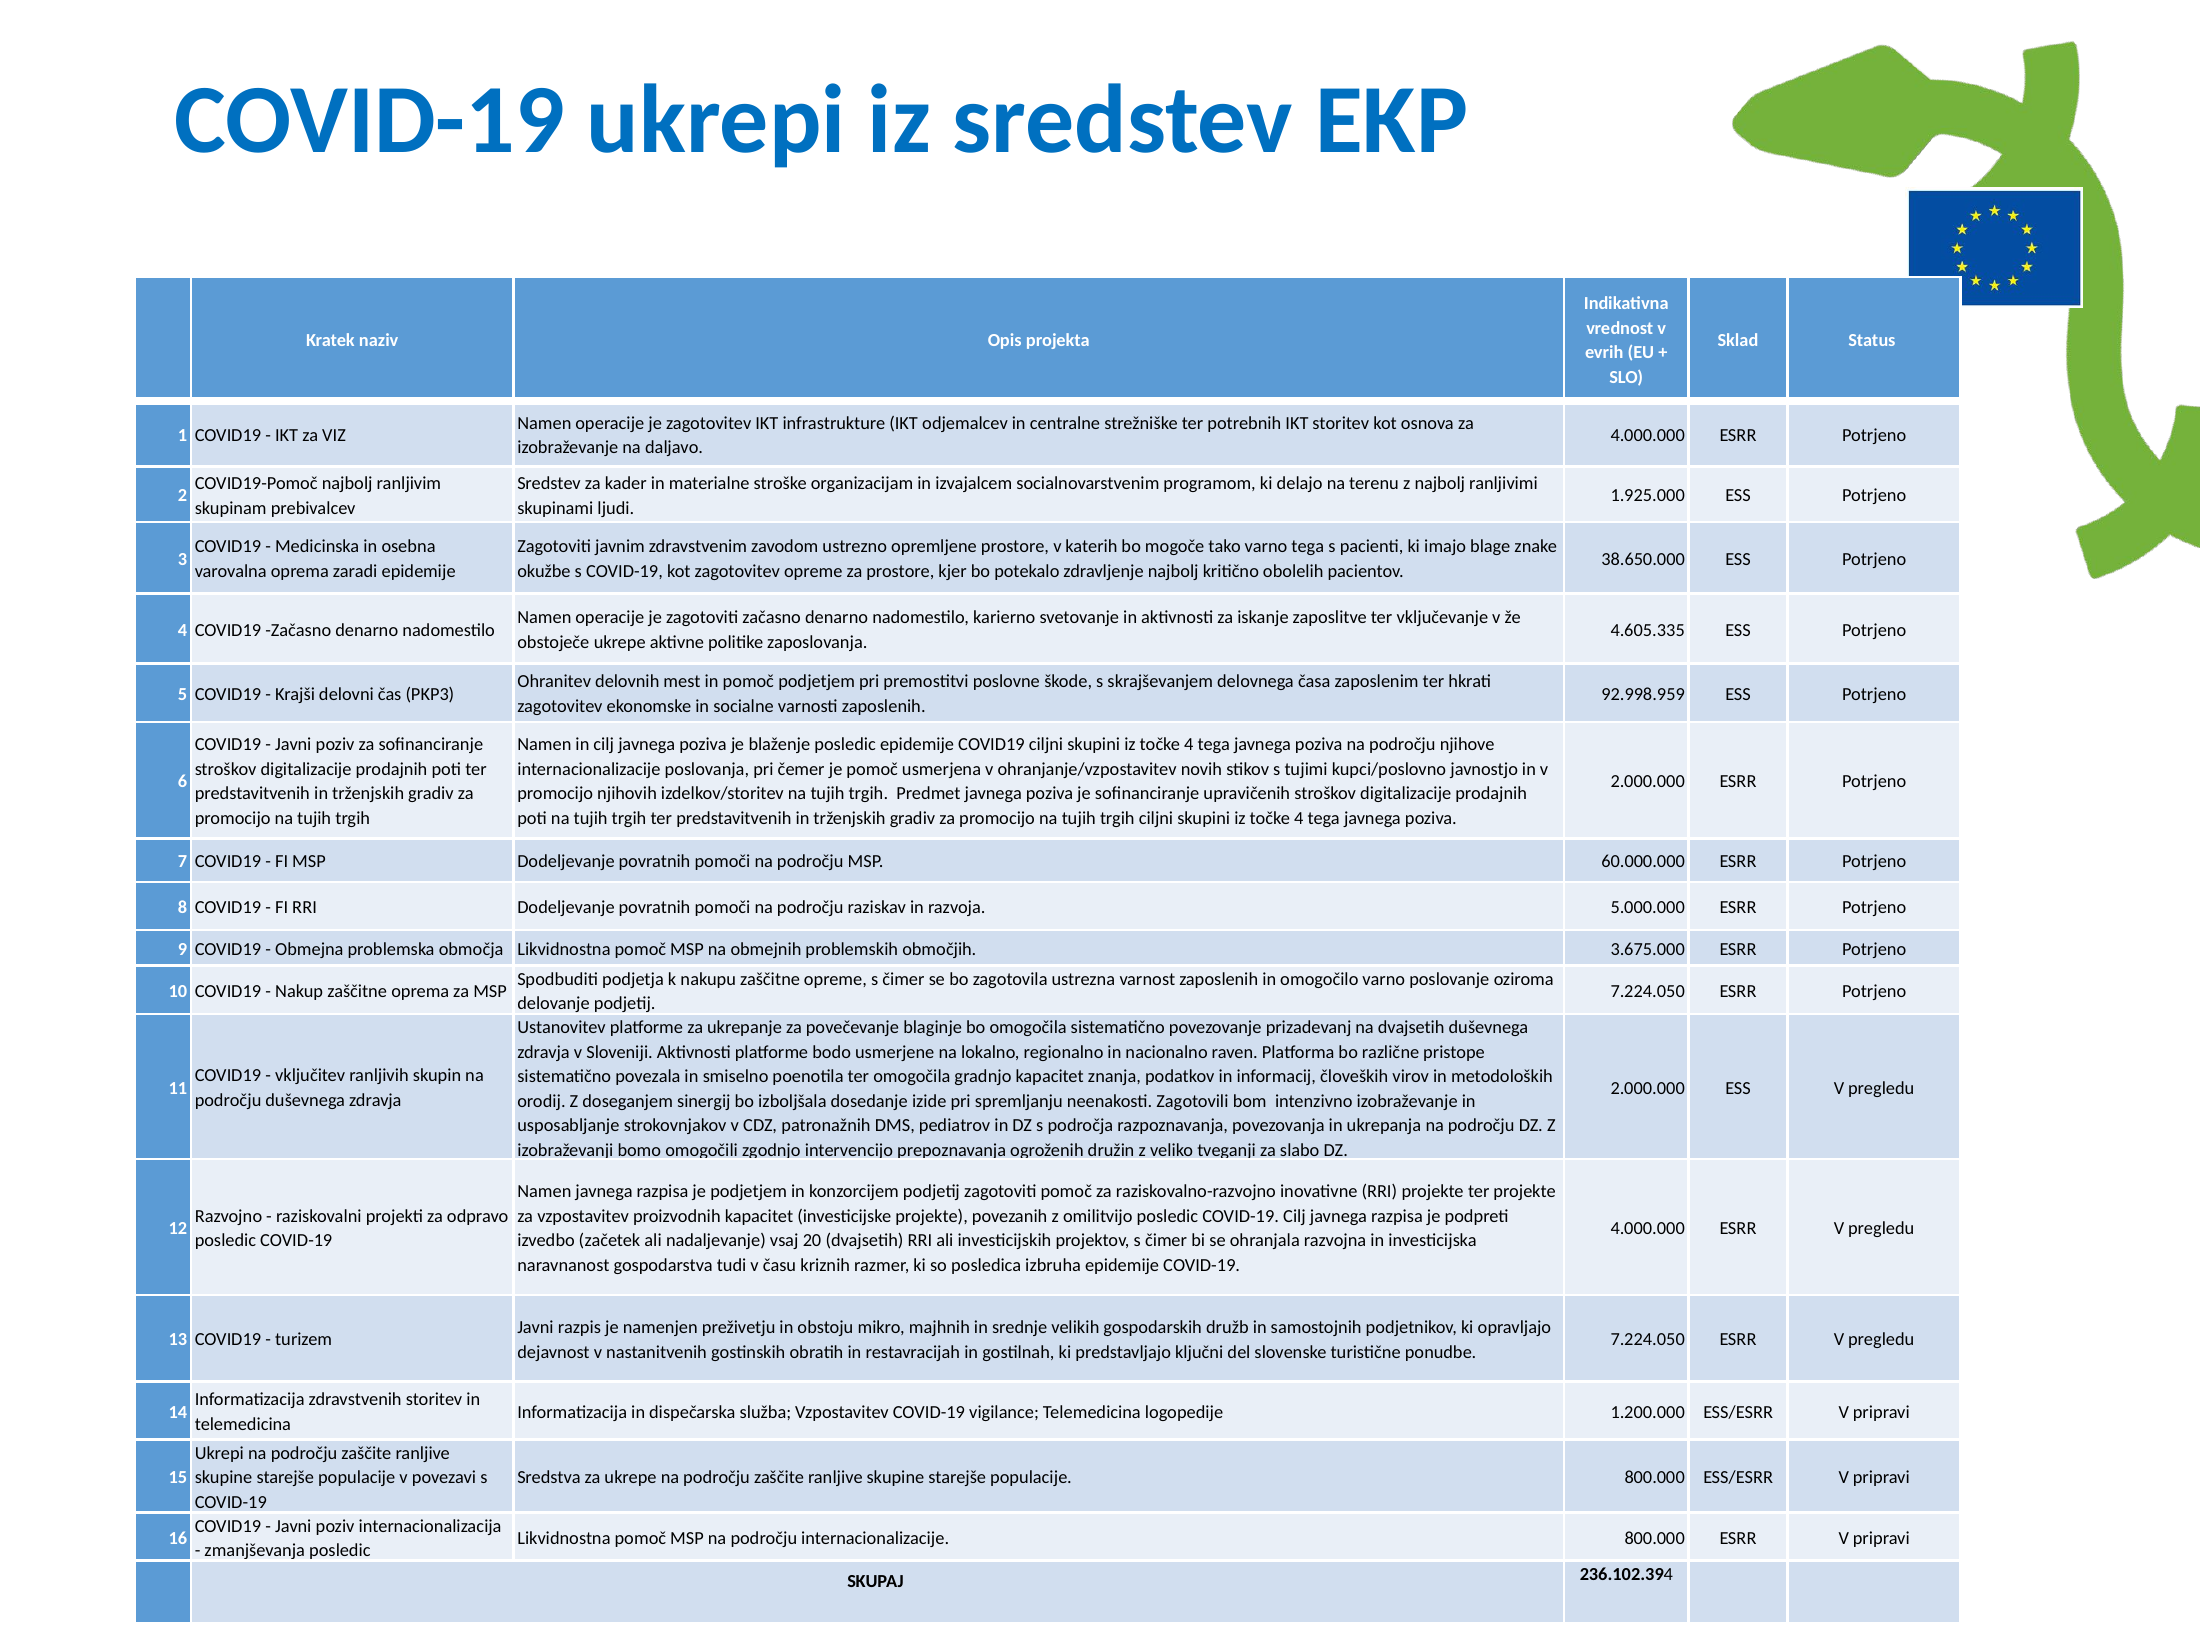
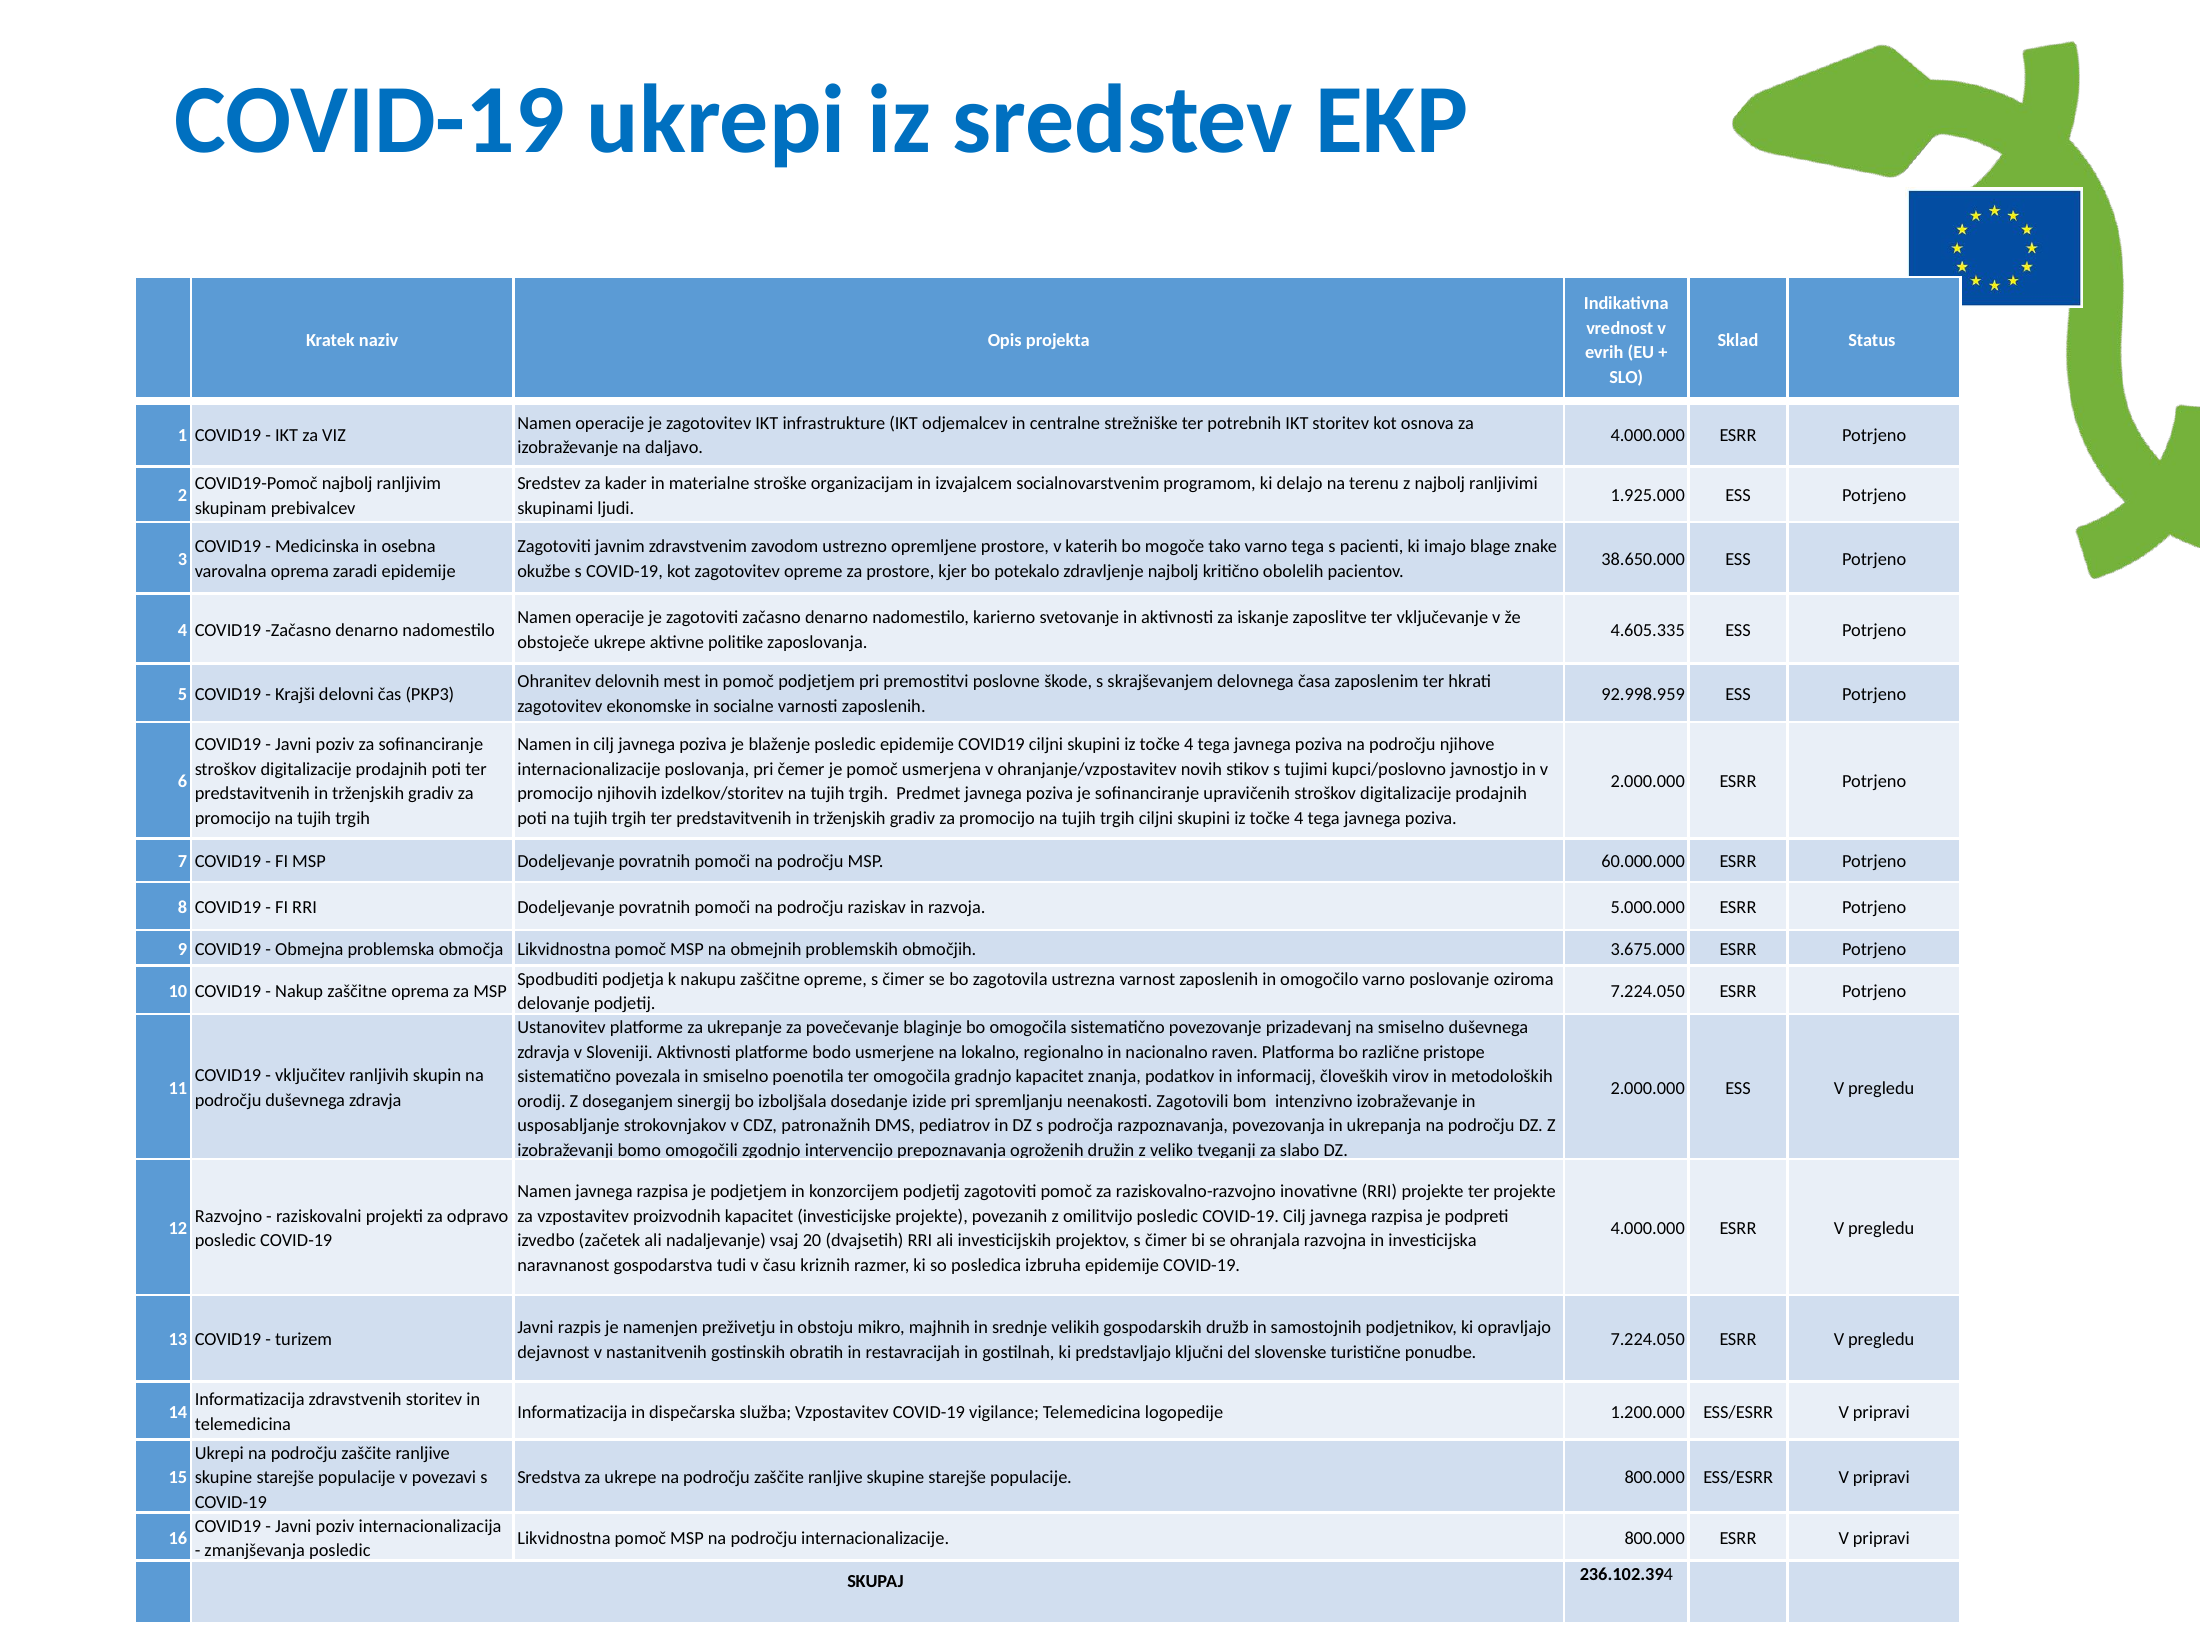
na dvajsetih: dvajsetih -> smiselno (1411, 1028)
